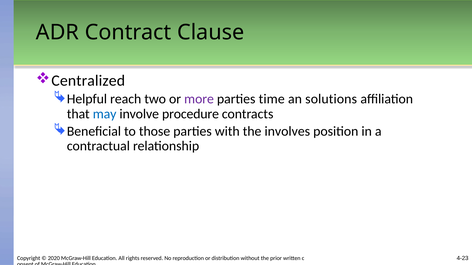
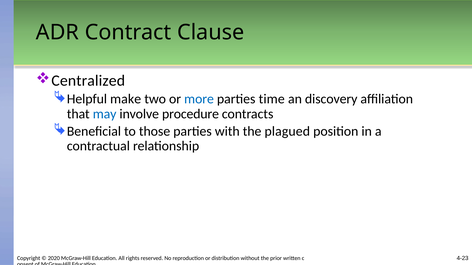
reach: reach -> make (126, 99)
more colour: purple -> blue (199, 99)
solutions: solutions -> discovery (331, 99)
involves: involves -> plagued (287, 131)
